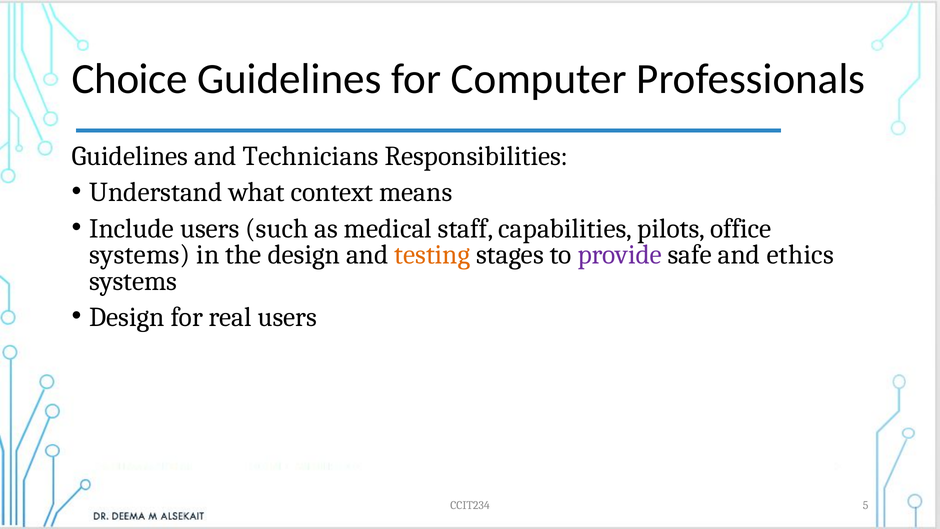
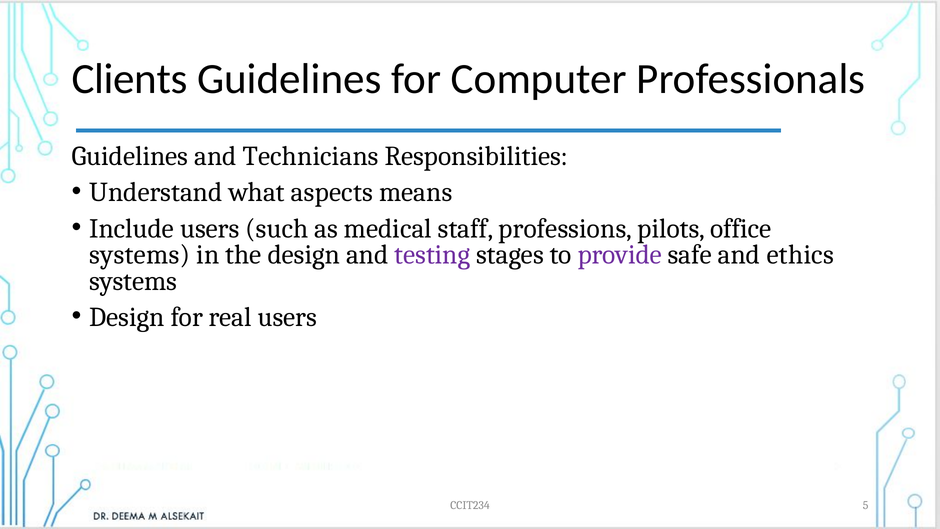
Choice: Choice -> Clients (130, 79)
context: context -> aspects (332, 192)
capabilities: capabilities -> professions (565, 228)
testing colour: orange -> purple (432, 255)
